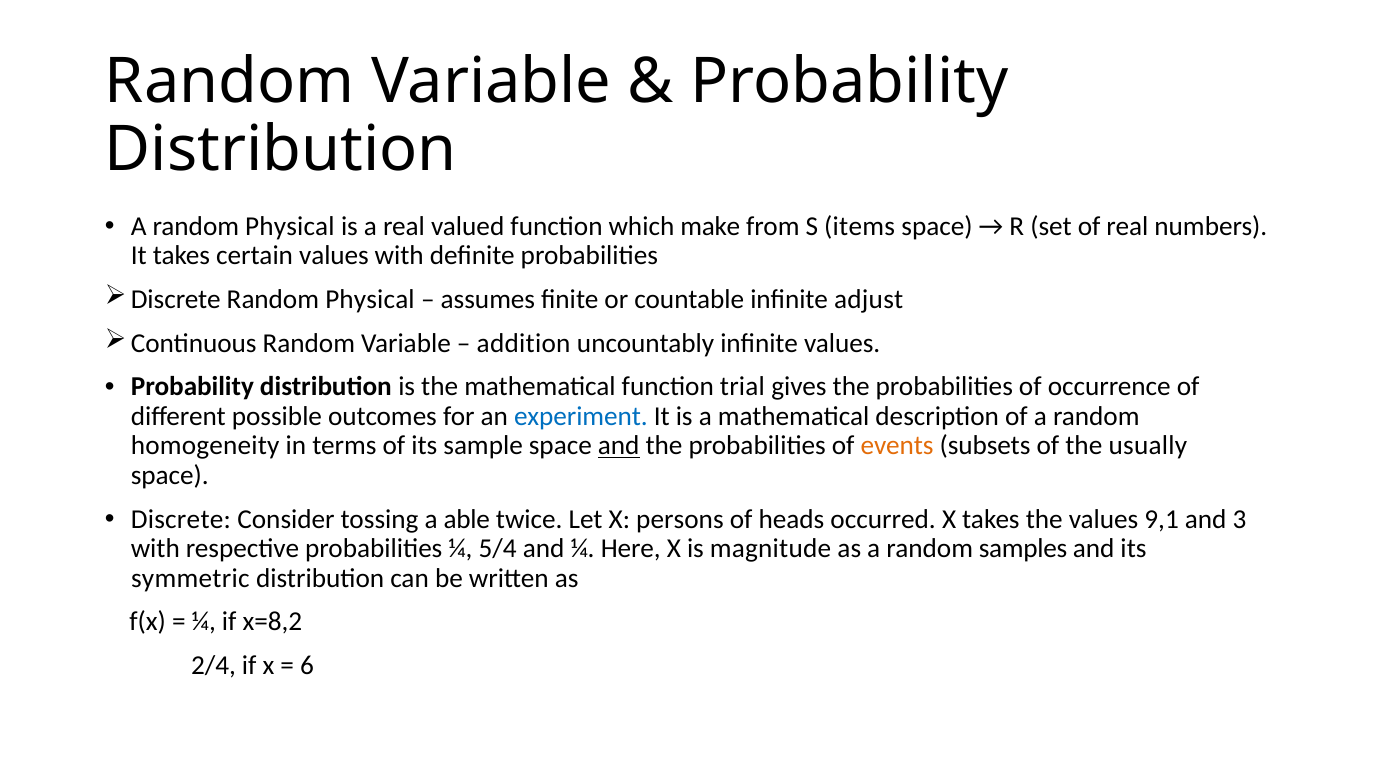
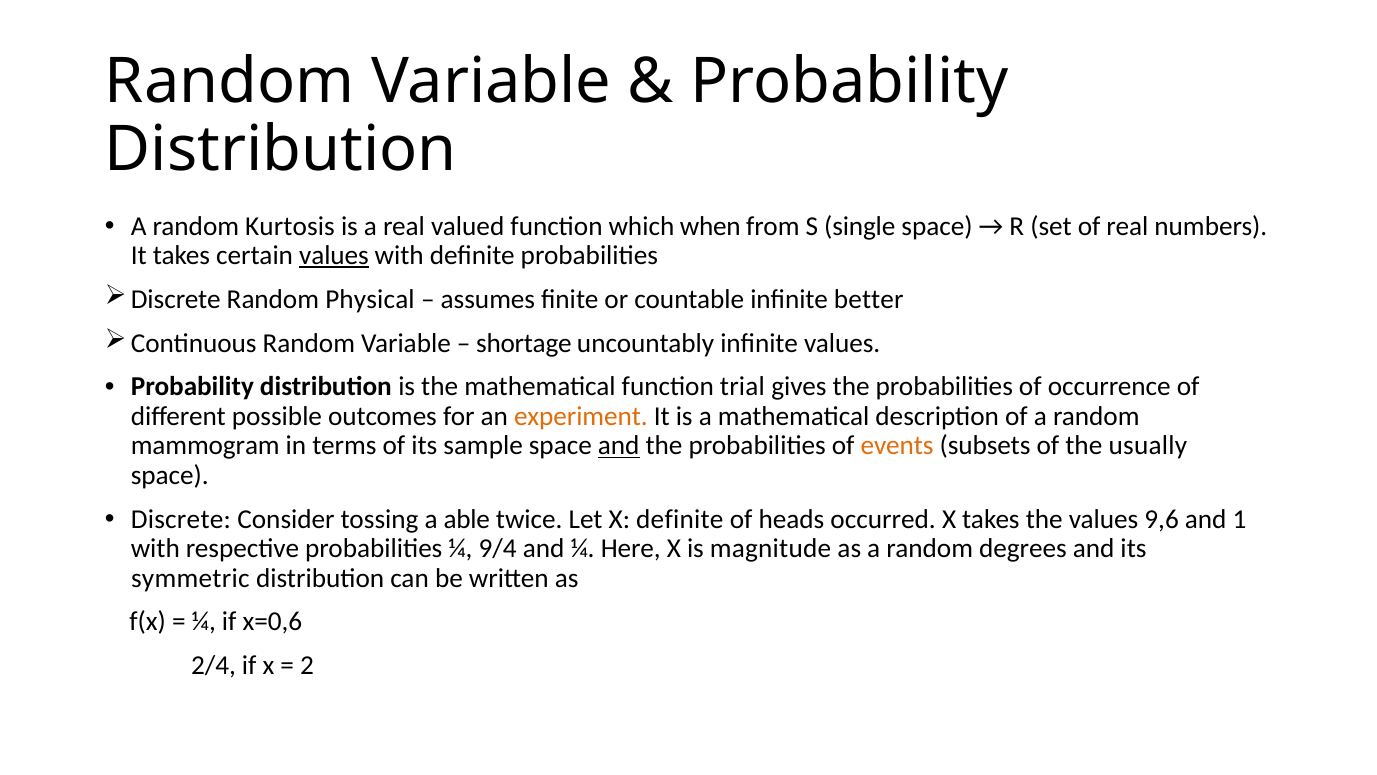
A random Physical: Physical -> Kurtosis (290, 226)
make: make -> when (710, 226)
items: items -> single (860, 226)
values underline: none -> present (334, 255)
adjust: adjust -> better (869, 299)
addition: addition -> shortage (524, 343)
experiment colour: blue -> orange (581, 416)
homogeneity: homogeneity -> mammogram (205, 446)
X persons: persons -> definite (680, 519)
9,1: 9,1 -> 9,6 (1162, 519)
3: 3 -> 1 (1239, 519)
5/4: 5/4 -> 9/4 (498, 548)
samples: samples -> degrees (1023, 548)
x=8,2: x=8,2 -> x=0,6 (272, 621)
6: 6 -> 2 (307, 665)
